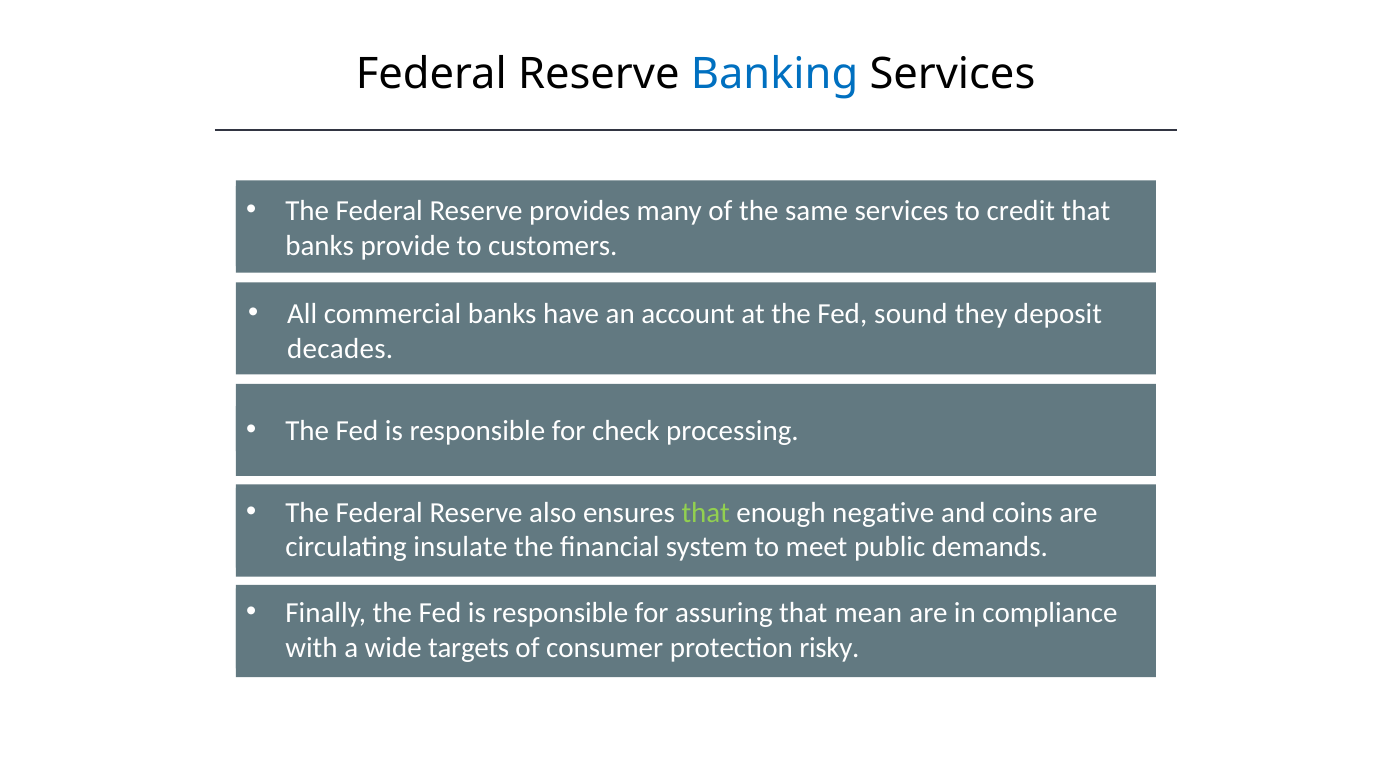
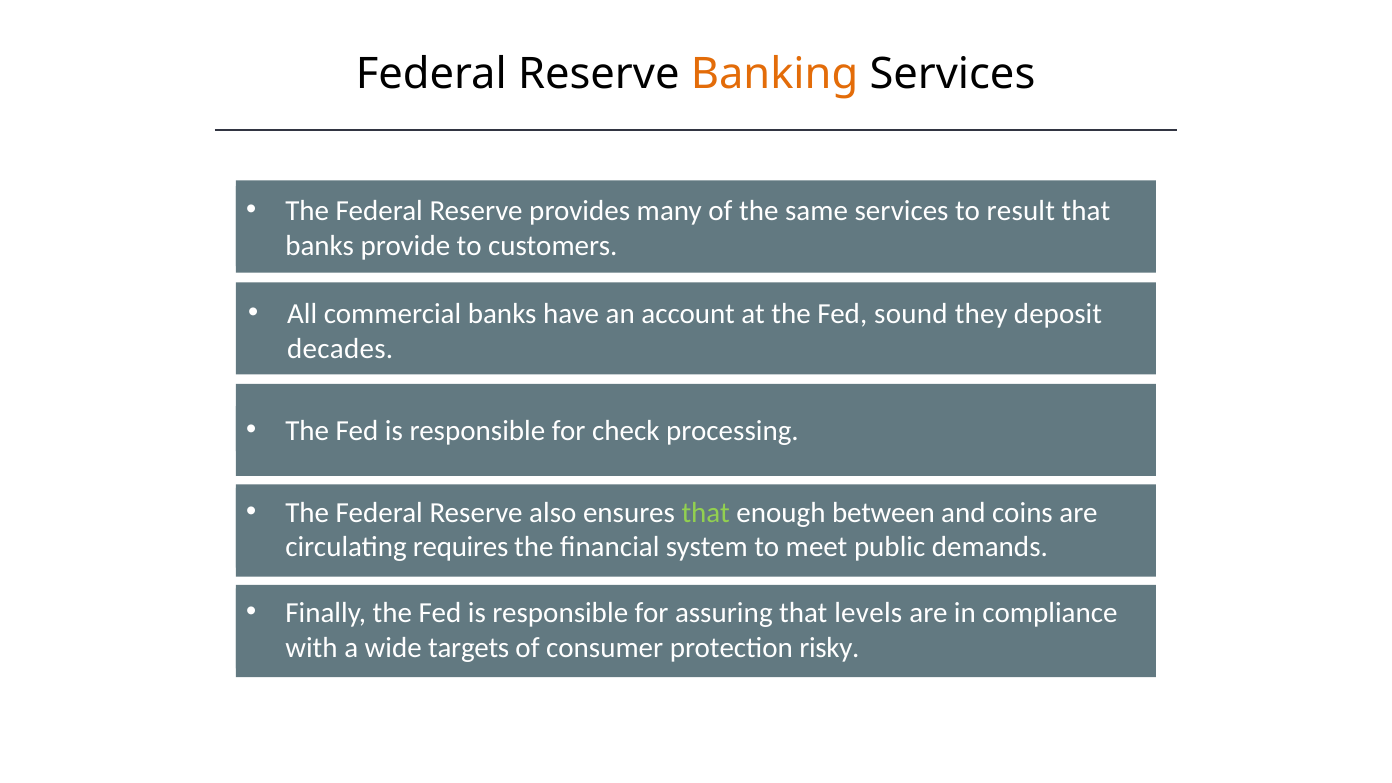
Banking colour: blue -> orange (775, 75)
credit: credit -> result (1021, 211)
negative: negative -> between (883, 512)
insulate: insulate -> requires (461, 547)
mean: mean -> levels (868, 613)
